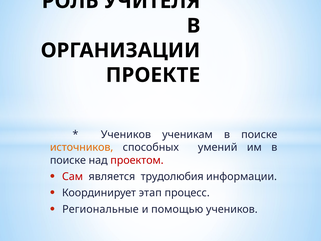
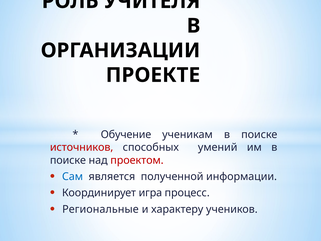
Учеников: Учеников -> Обучение (126, 134)
источников colour: orange -> red (82, 147)
Сам colour: red -> blue (73, 176)
трудолюбия: трудолюбия -> полученной (172, 176)
этап: этап -> игра (150, 193)
помощью: помощью -> характеру (177, 209)
